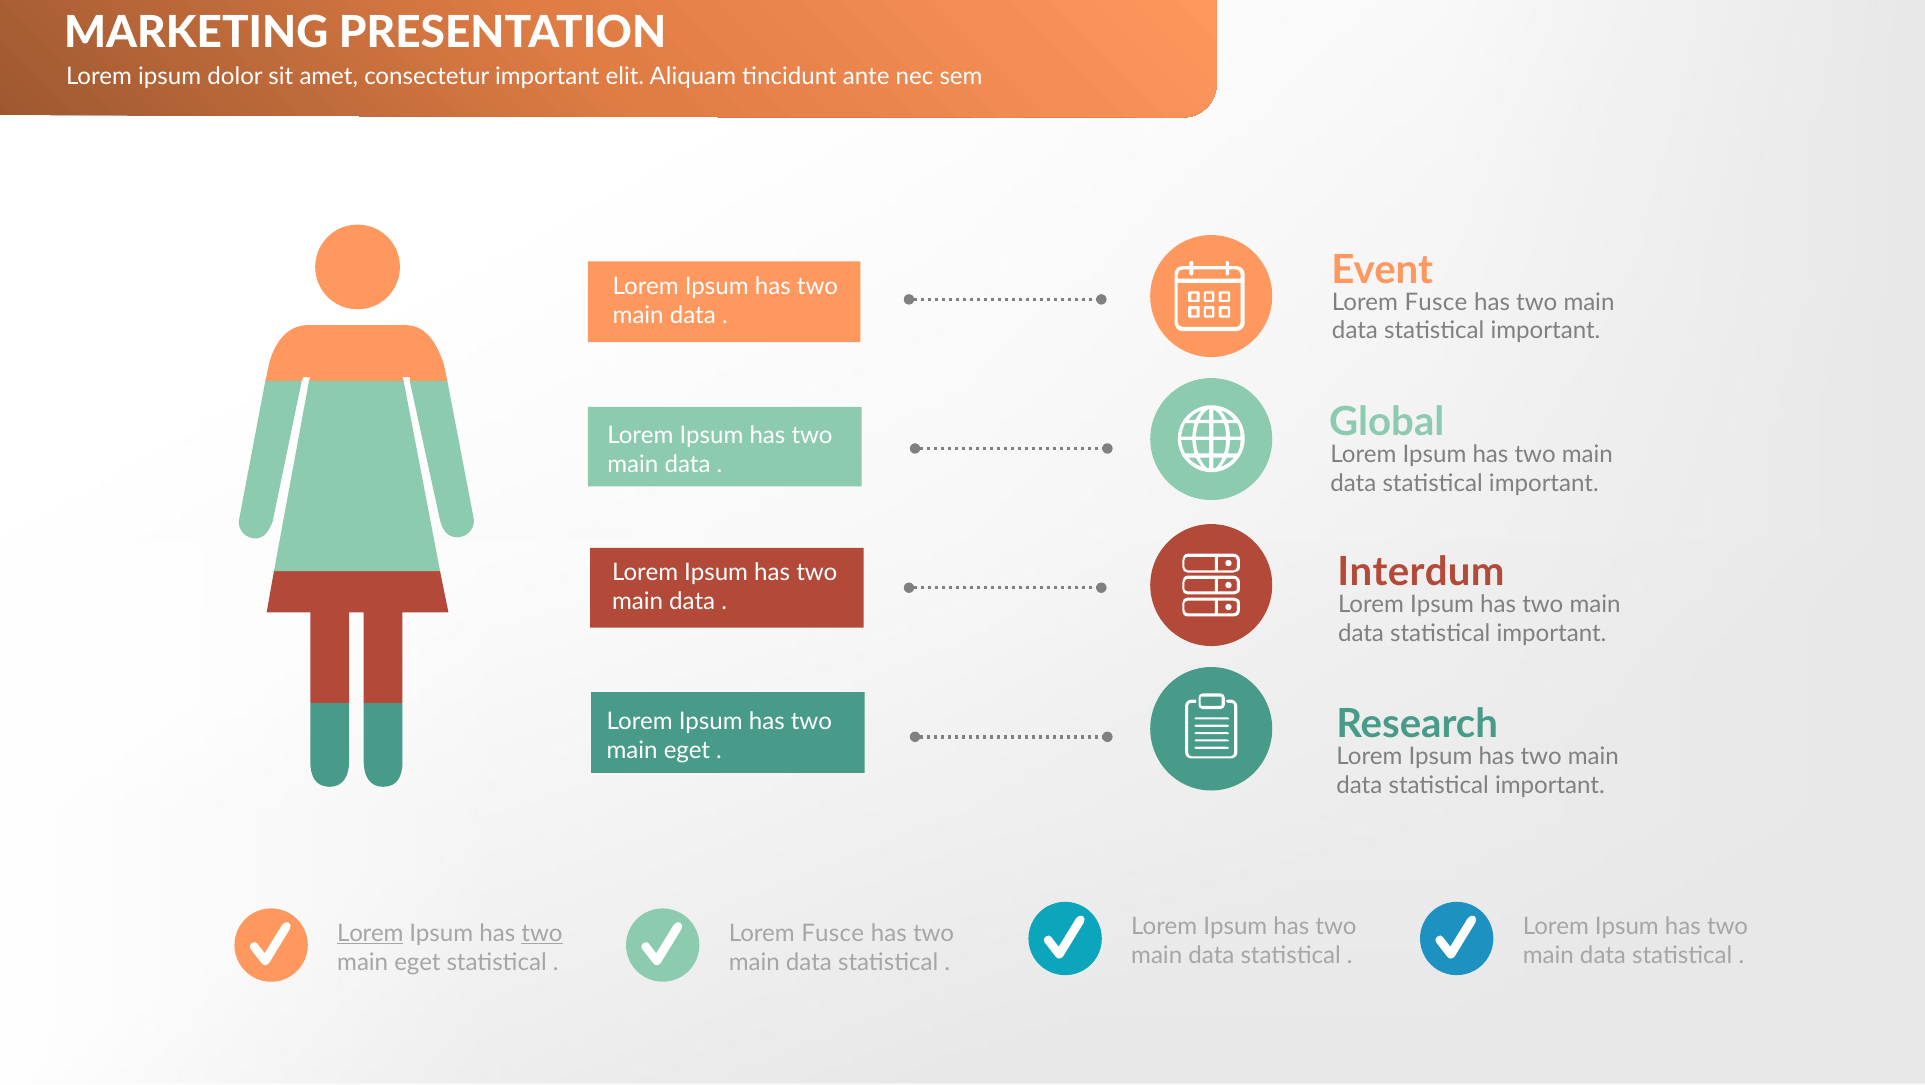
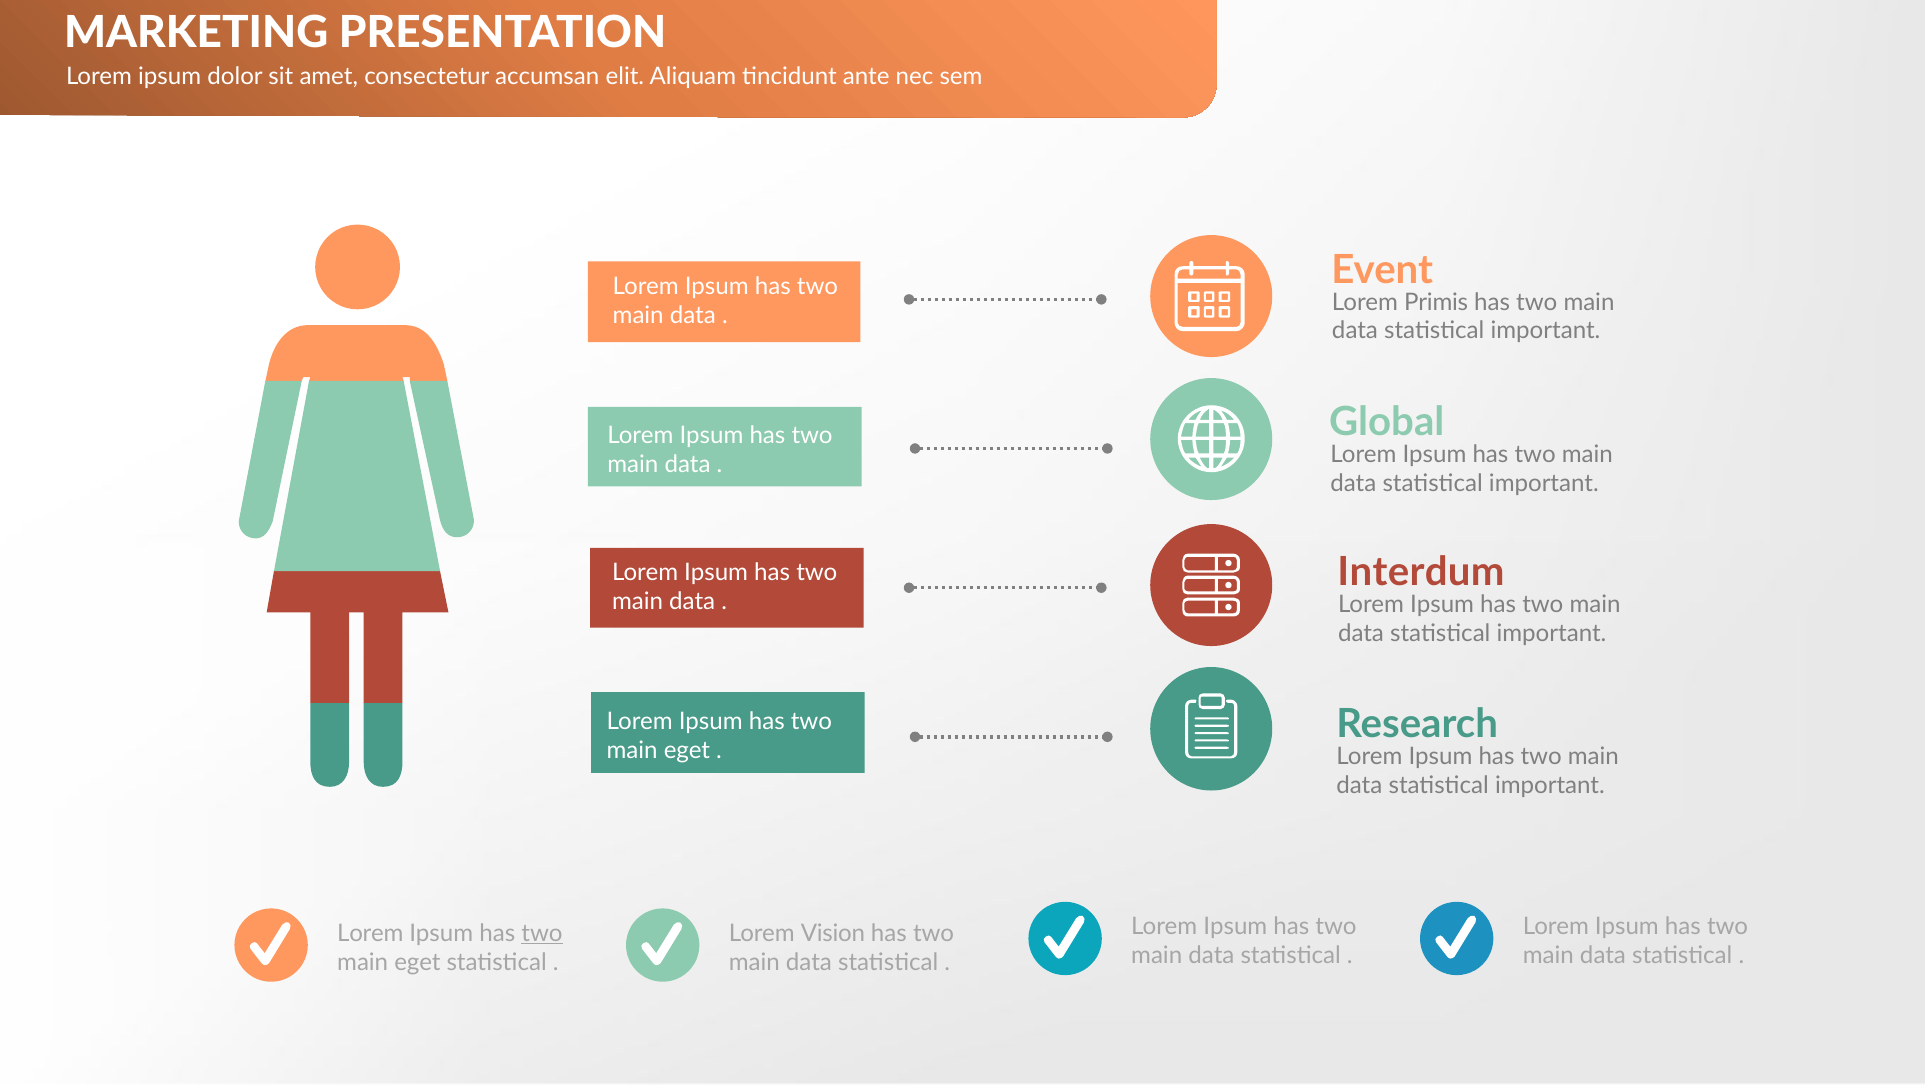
consectetur important: important -> accumsan (547, 77)
Fusce: Fusce -> Primis (1436, 302)
Lorem underline: present -> none (370, 934)
Fusce: Fusce -> Vision (833, 934)
